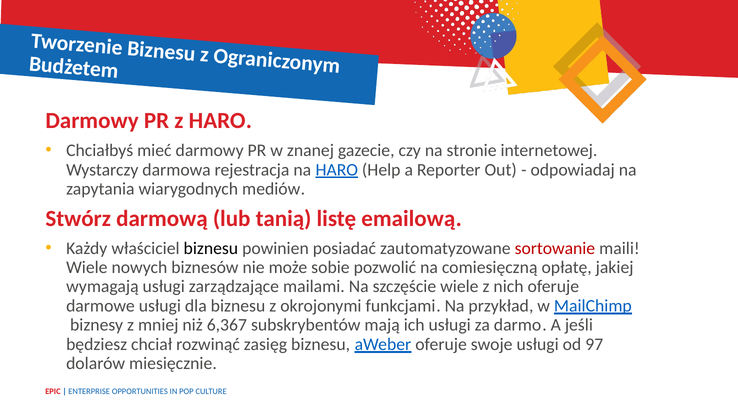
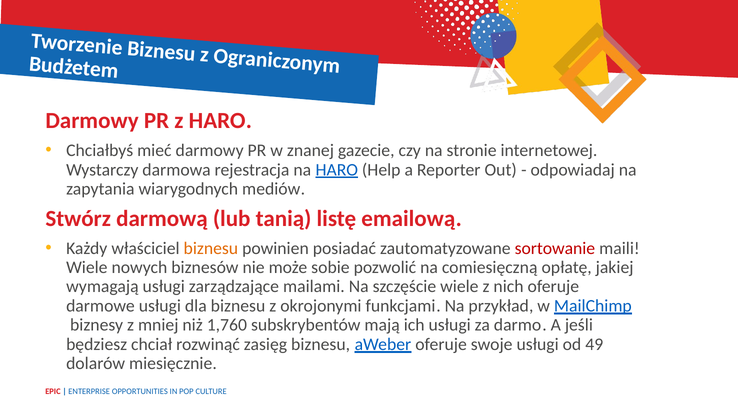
biznesu colour: black -> orange (211, 248)
6,367: 6,367 -> 1,760 (227, 325)
97: 97 -> 49 (594, 345)
